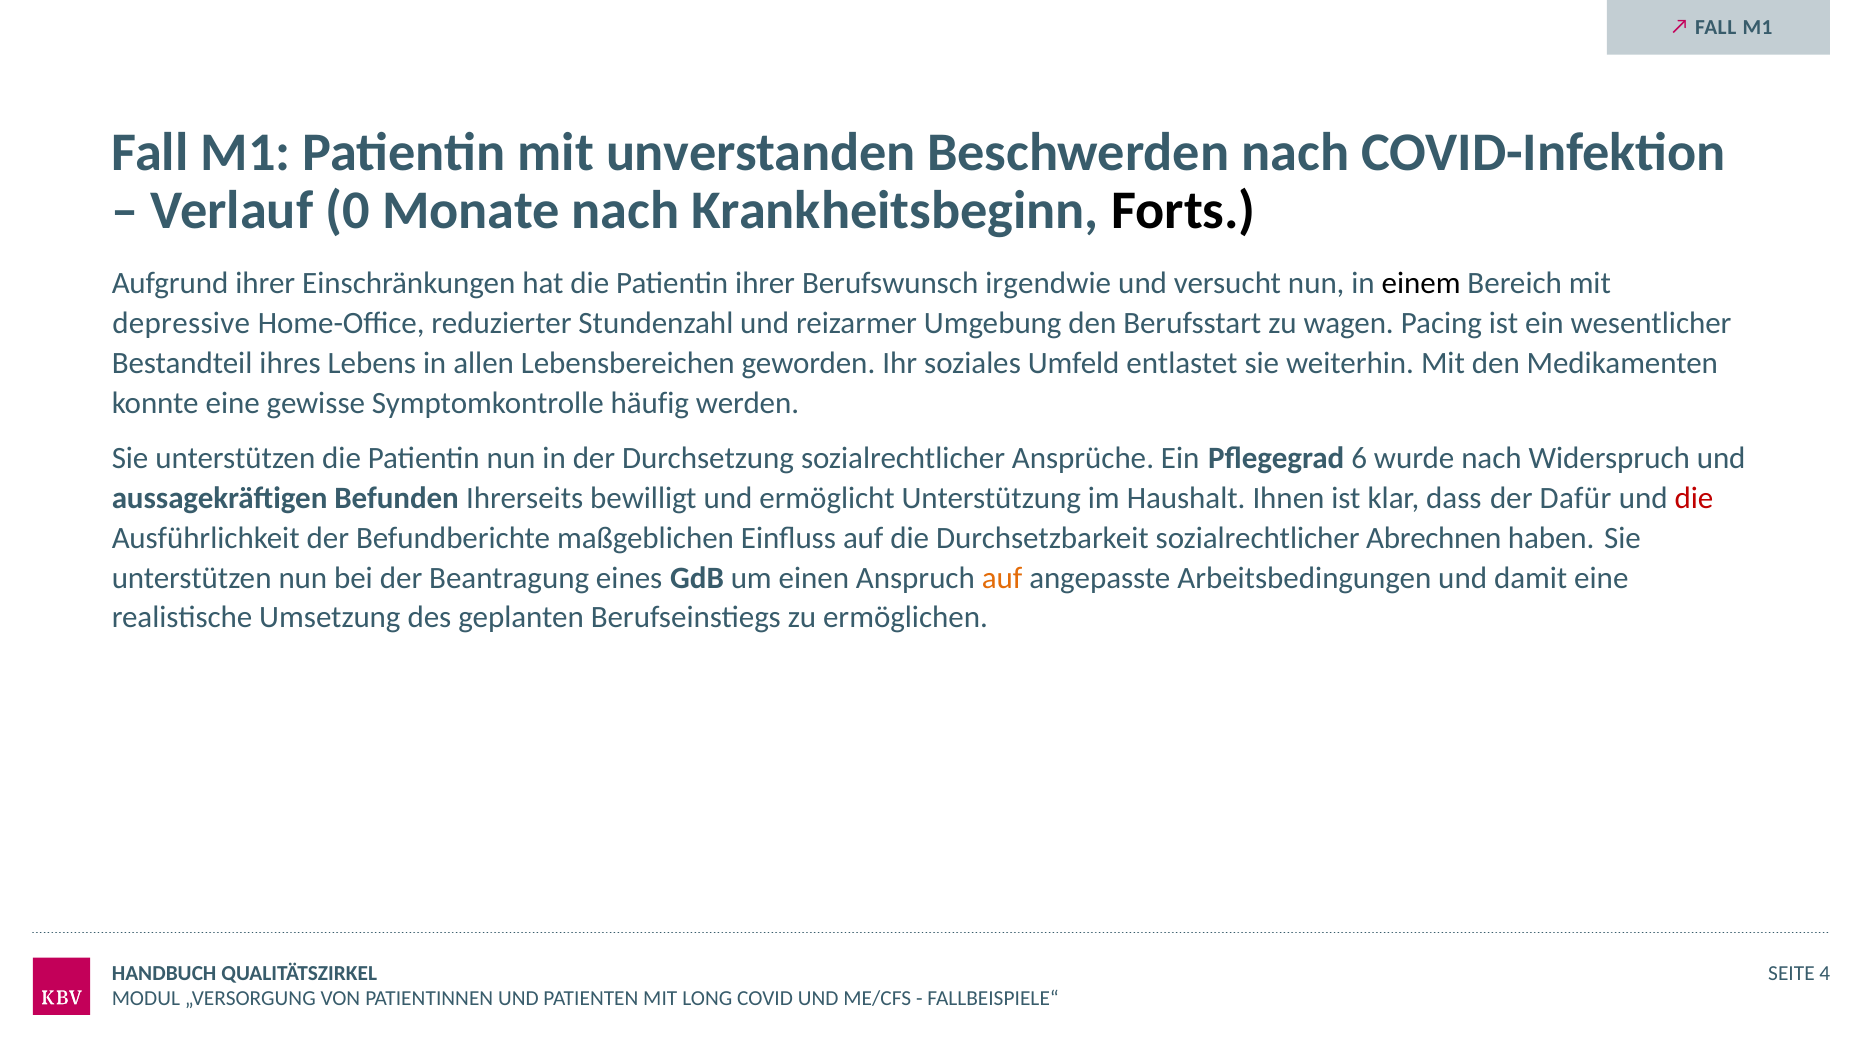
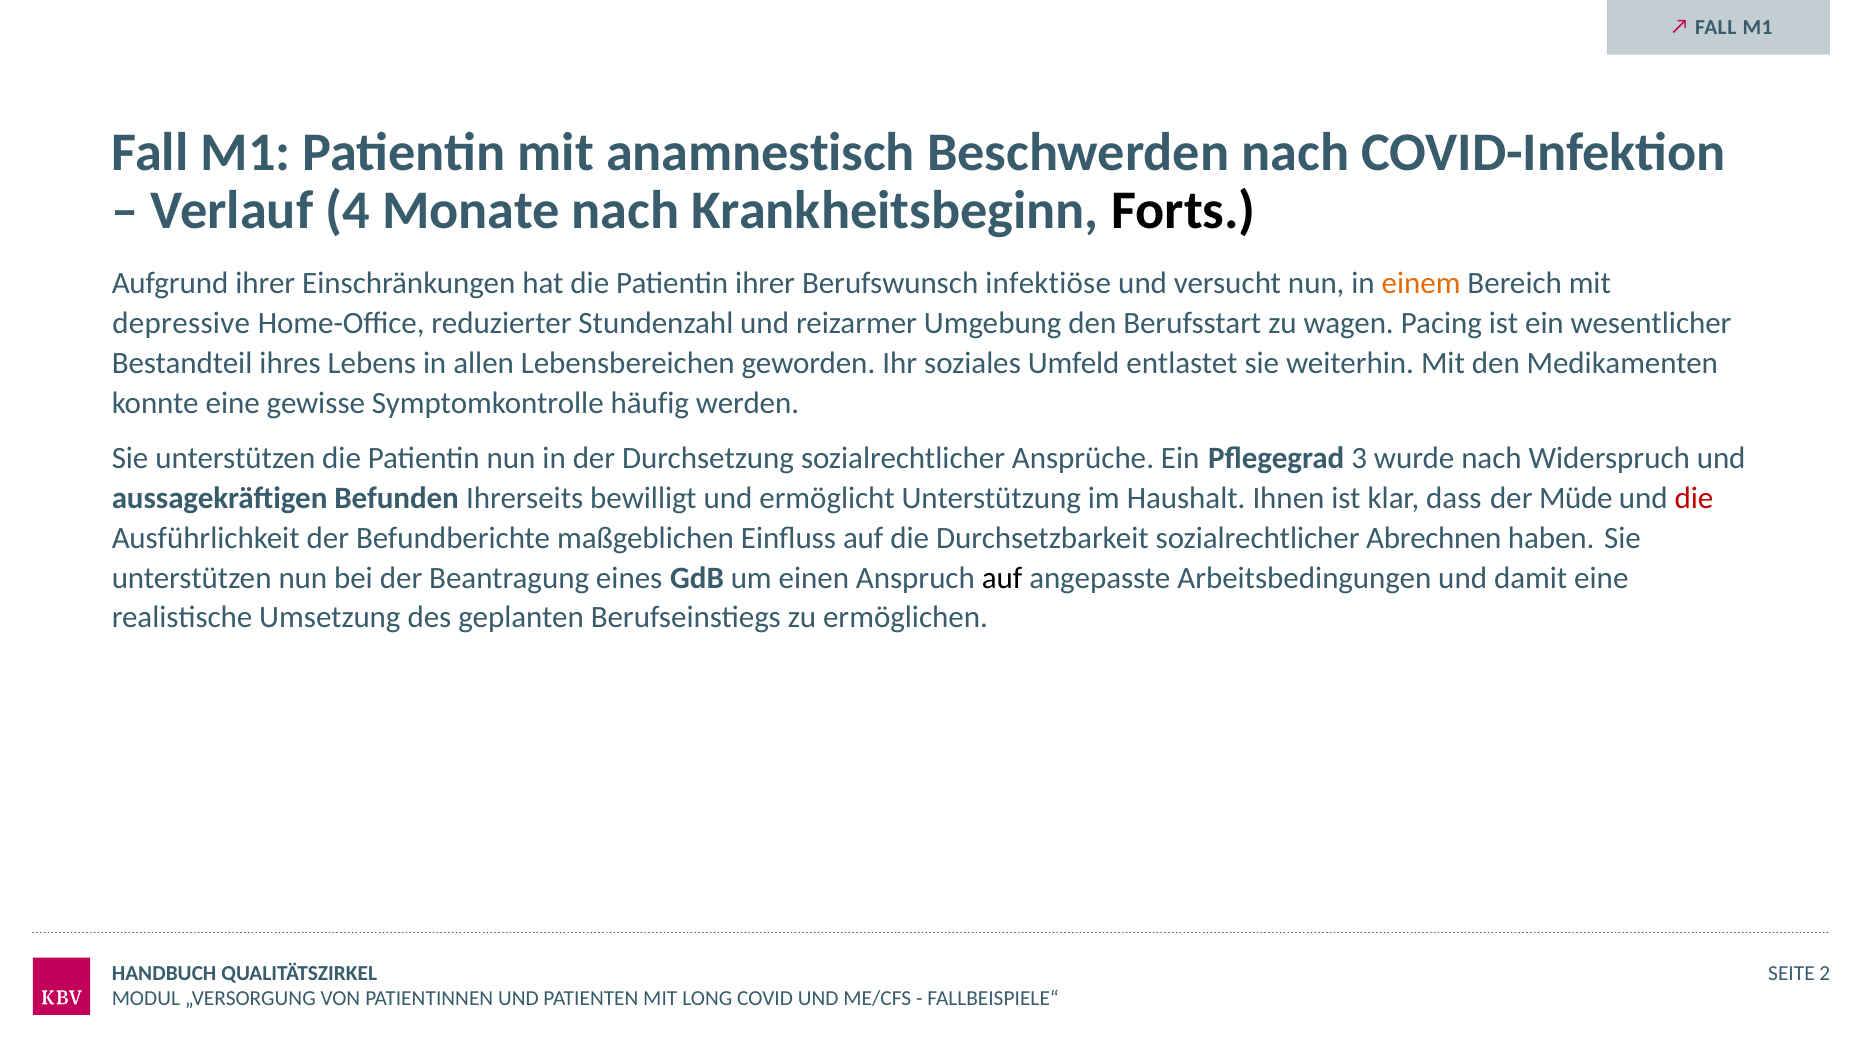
unverstanden: unverstanden -> anamnestisch (761, 153)
0: 0 -> 4 (348, 211)
irgendwie: irgendwie -> infektiöse (1048, 284)
einem colour: black -> orange (1421, 284)
6: 6 -> 3 (1359, 458)
Dafür: Dafür -> Müde (1576, 498)
auf colour: orange -> black (1002, 578)
4: 4 -> 2 (1825, 973)
